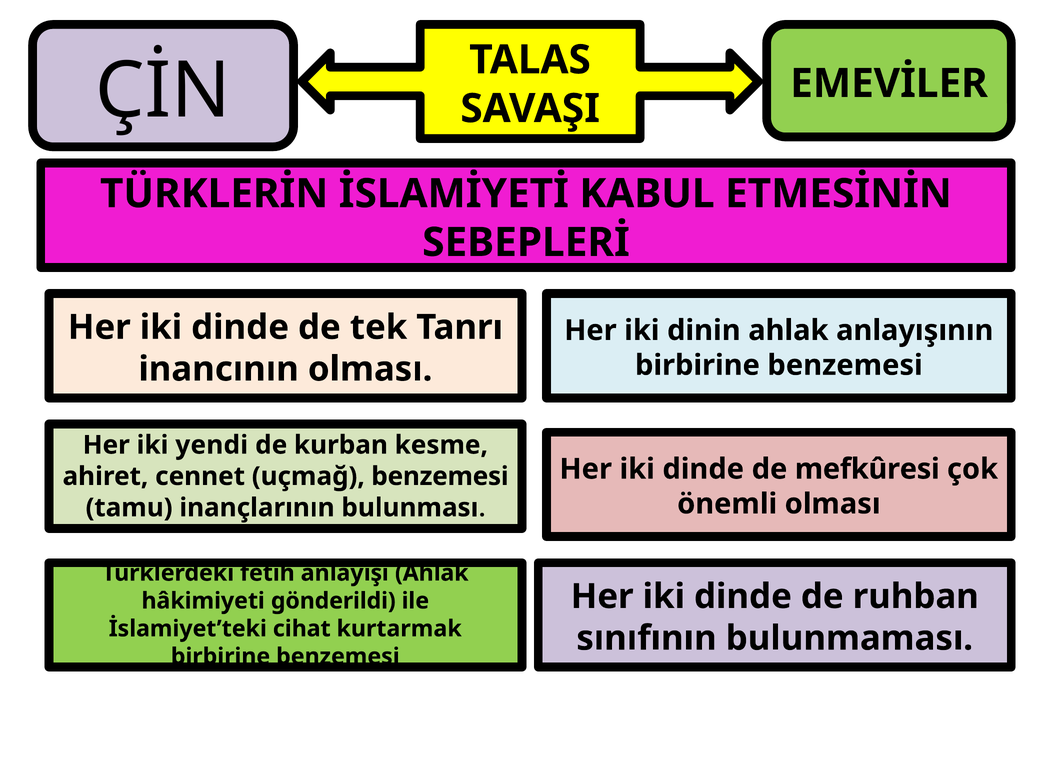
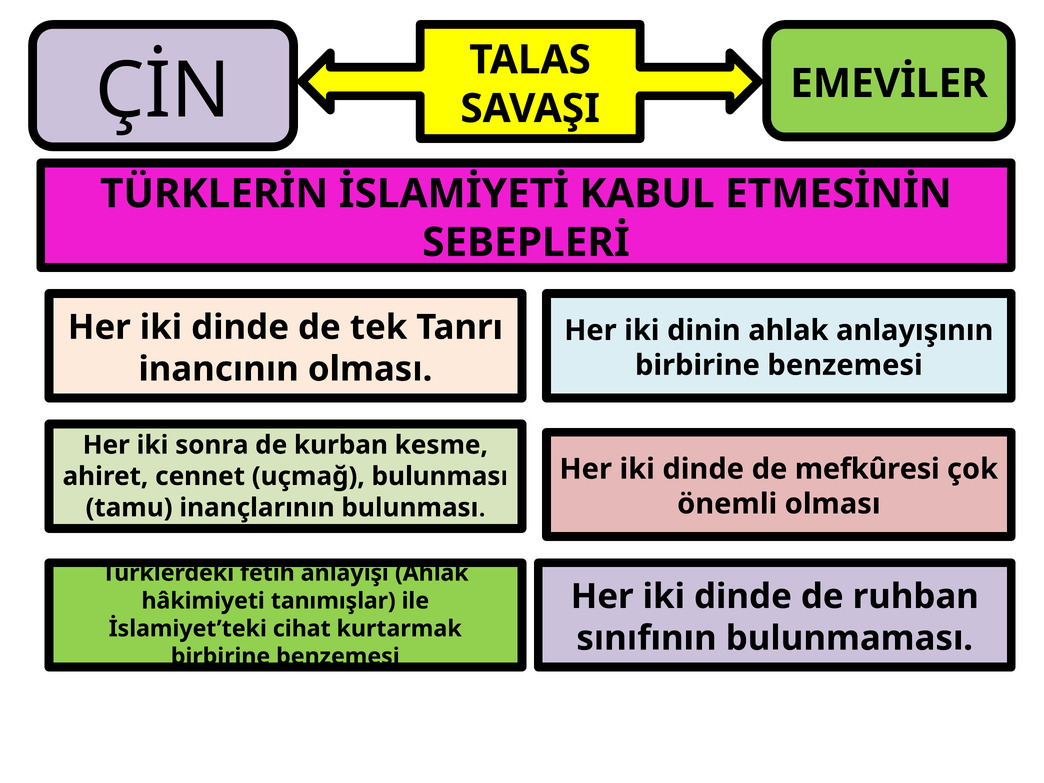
yendi: yendi -> sonra (212, 445)
uçmağ benzemesi: benzemesi -> bulunması (440, 476)
gönderildi: gönderildi -> tanımışlar (333, 601)
